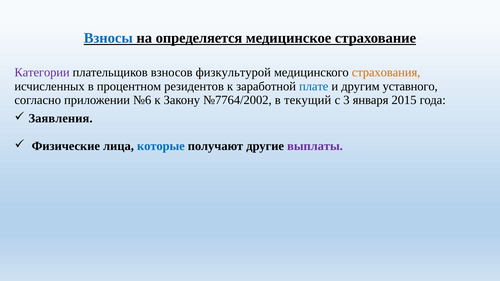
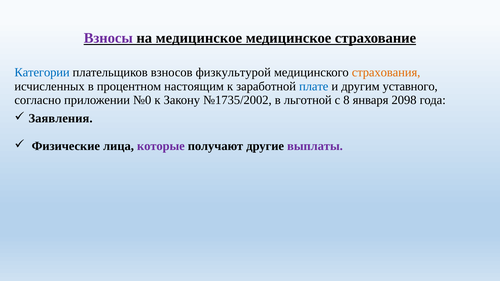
Взносы colour: blue -> purple (108, 38)
на определяется: определяется -> медицинское (199, 38)
Категории colour: purple -> blue (42, 73)
резидентов: резидентов -> настоящим (194, 86)
№6: №6 -> №0 (142, 100)
№7764/2002: №7764/2002 -> №1735/2002 (237, 100)
текущий: текущий -> льготной (308, 100)
3: 3 -> 8 (346, 100)
2015: 2015 -> 2098 (404, 100)
которые colour: blue -> purple (161, 146)
